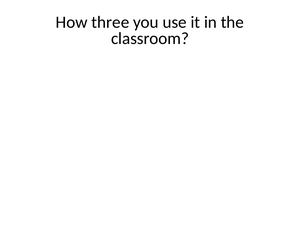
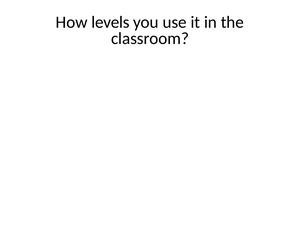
three: three -> levels (110, 22)
